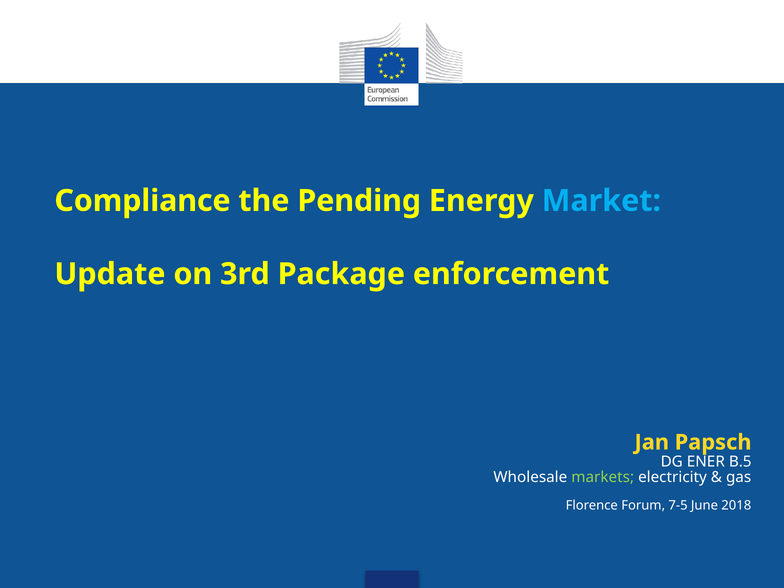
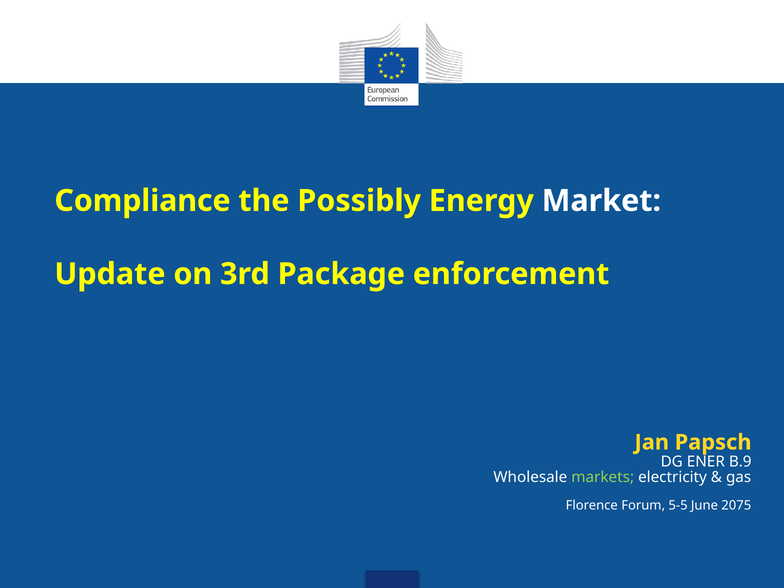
Pending: Pending -> Possibly (359, 201)
Market colour: light blue -> white (601, 201)
B.5: B.5 -> B.9 (740, 461)
7-5: 7-5 -> 5-5 (678, 506)
2018: 2018 -> 2075 (736, 506)
